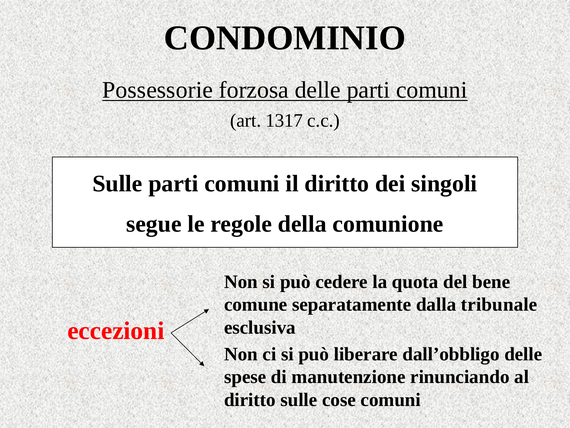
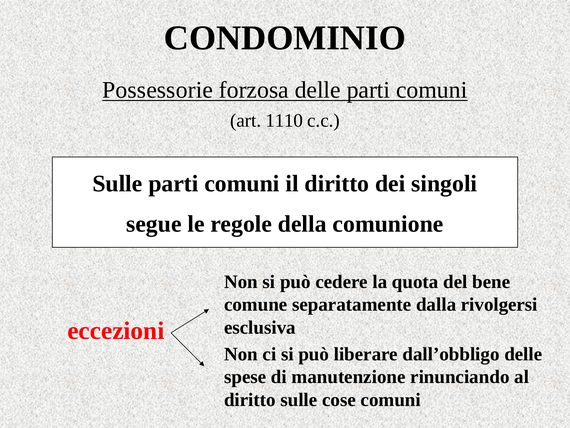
1317: 1317 -> 1110 (284, 120)
tribunale: tribunale -> rivolgersi (499, 304)
